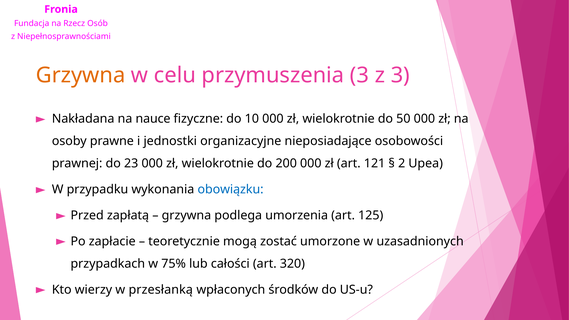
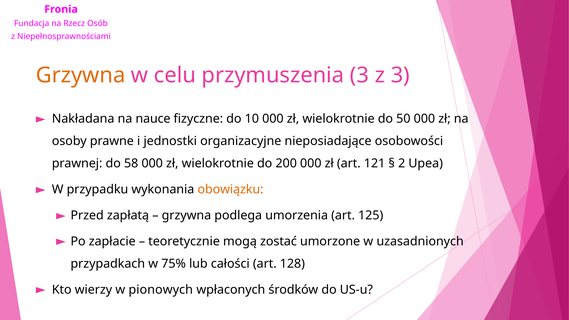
23: 23 -> 58 (131, 164)
obowiązku colour: blue -> orange (231, 190)
320: 320 -> 128 (292, 264)
przesłanką: przesłanką -> pionowych (161, 290)
